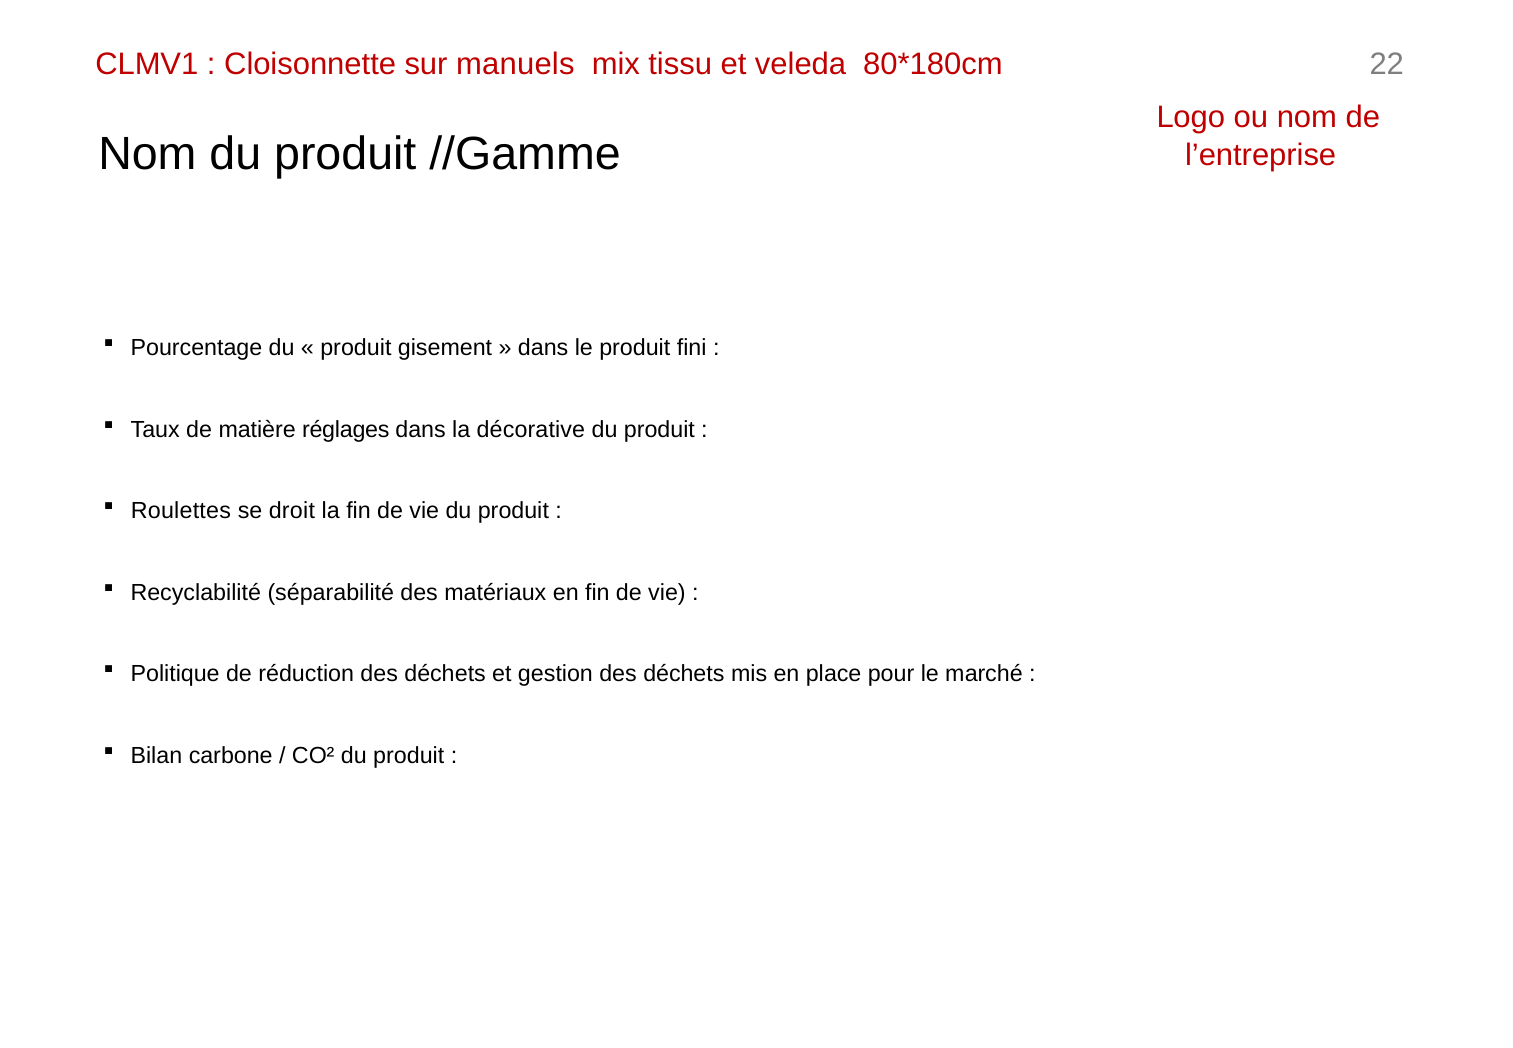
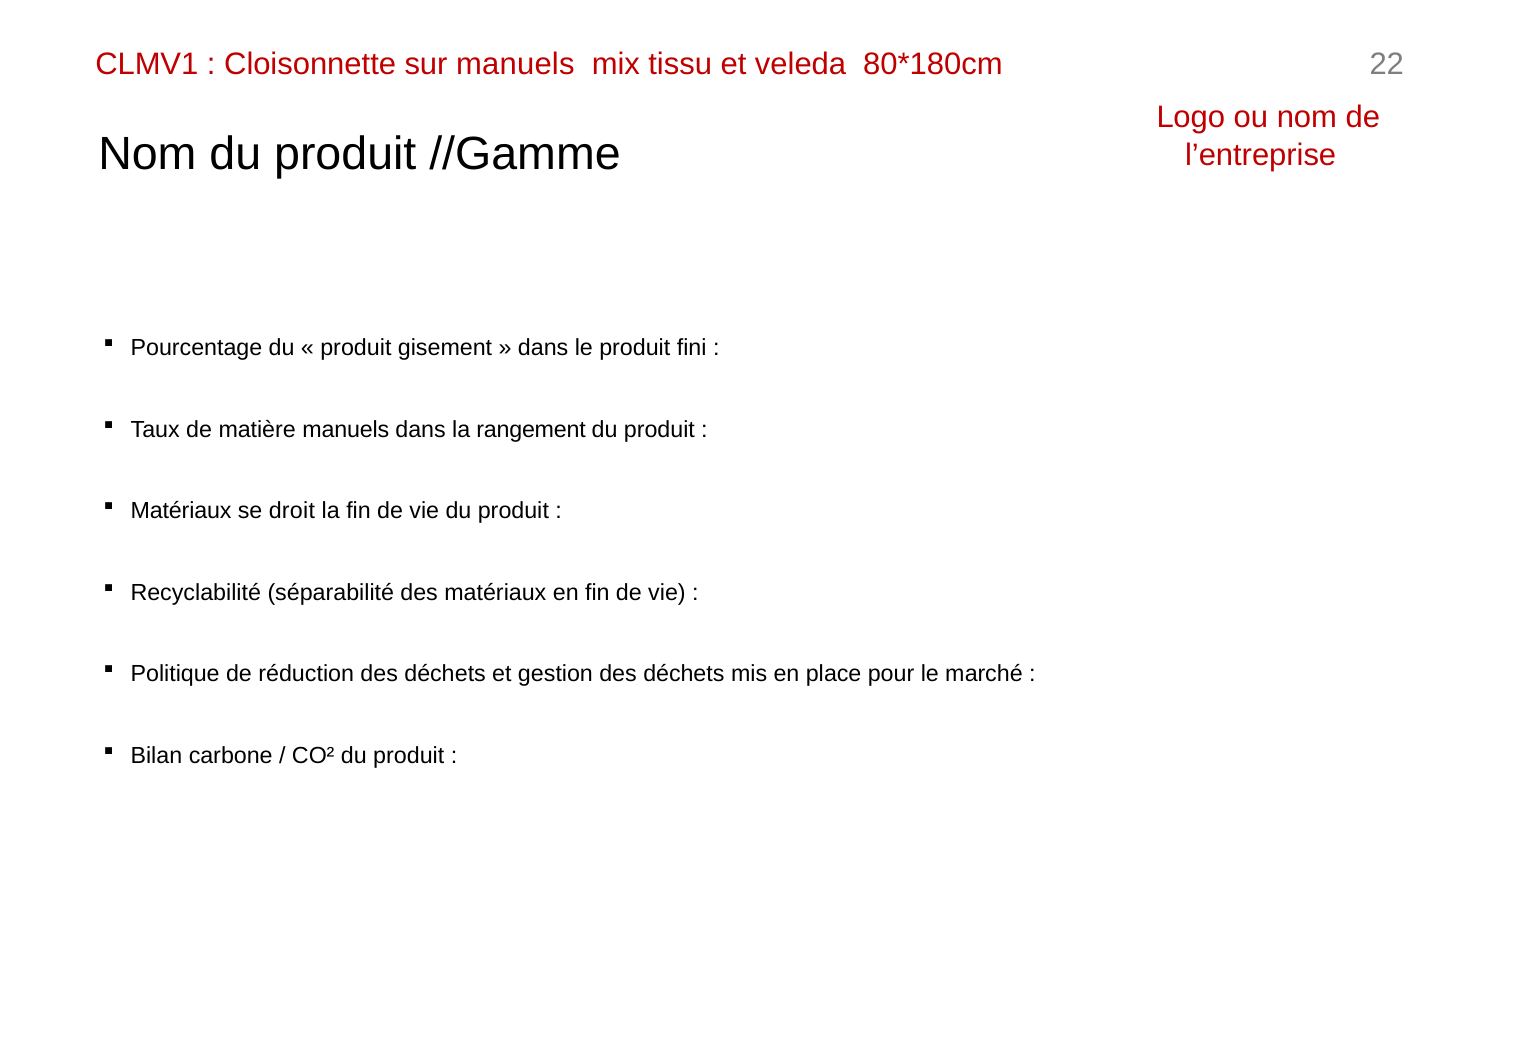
matière réglages: réglages -> manuels (346, 429)
décorative: décorative -> rangement (531, 429)
Roulettes: Roulettes -> Matériaux (181, 511)
